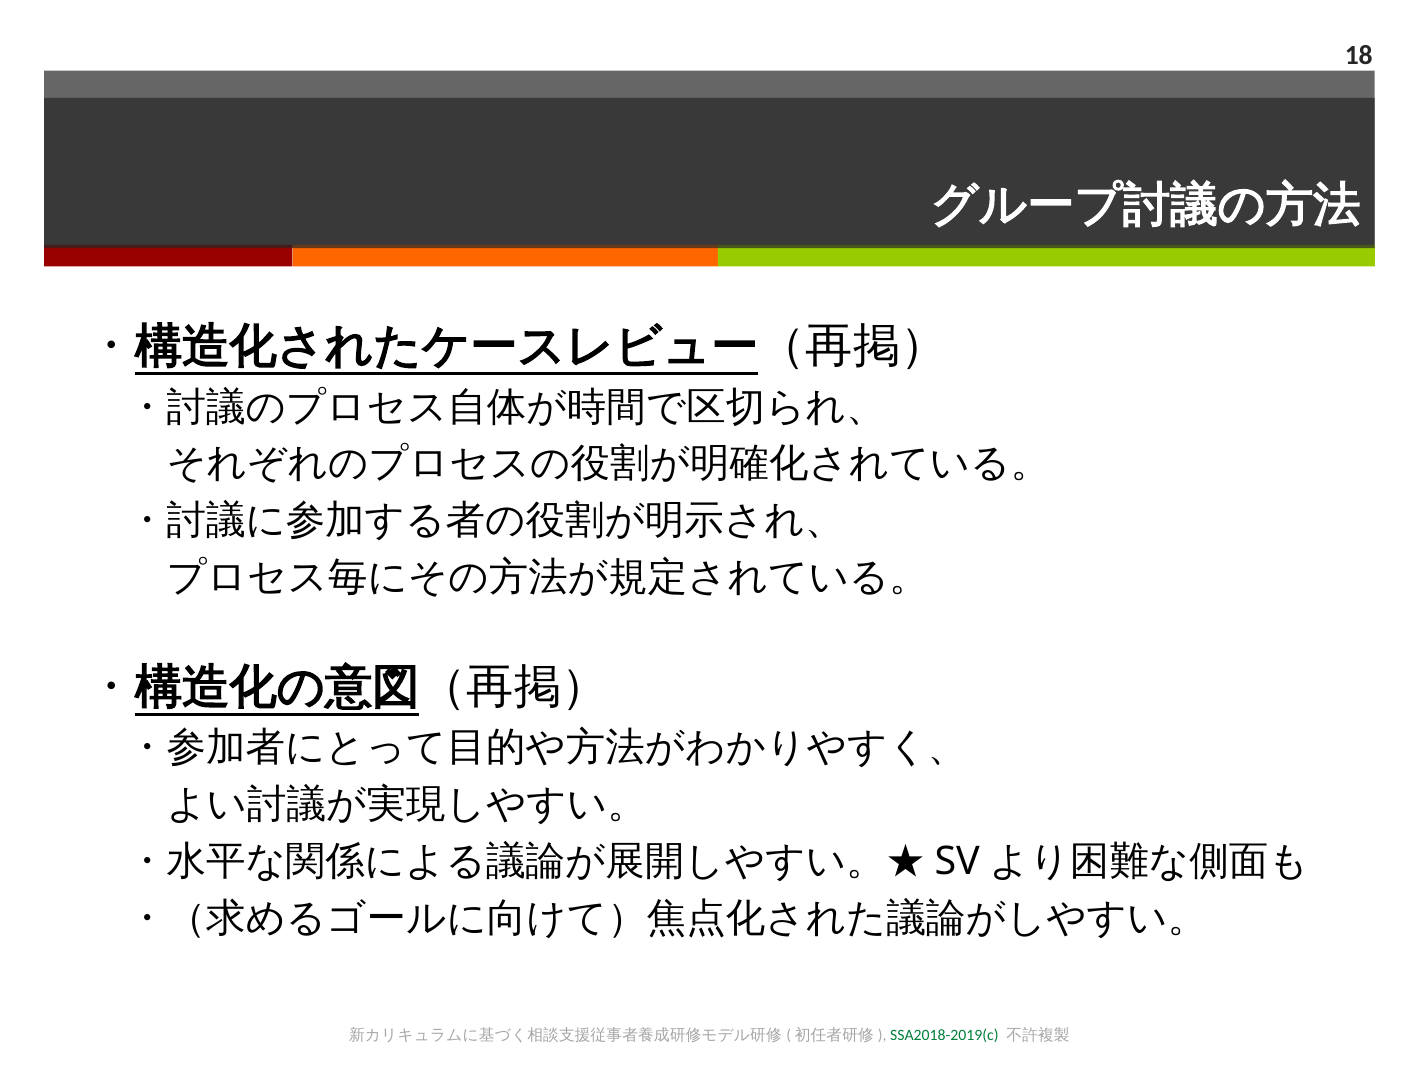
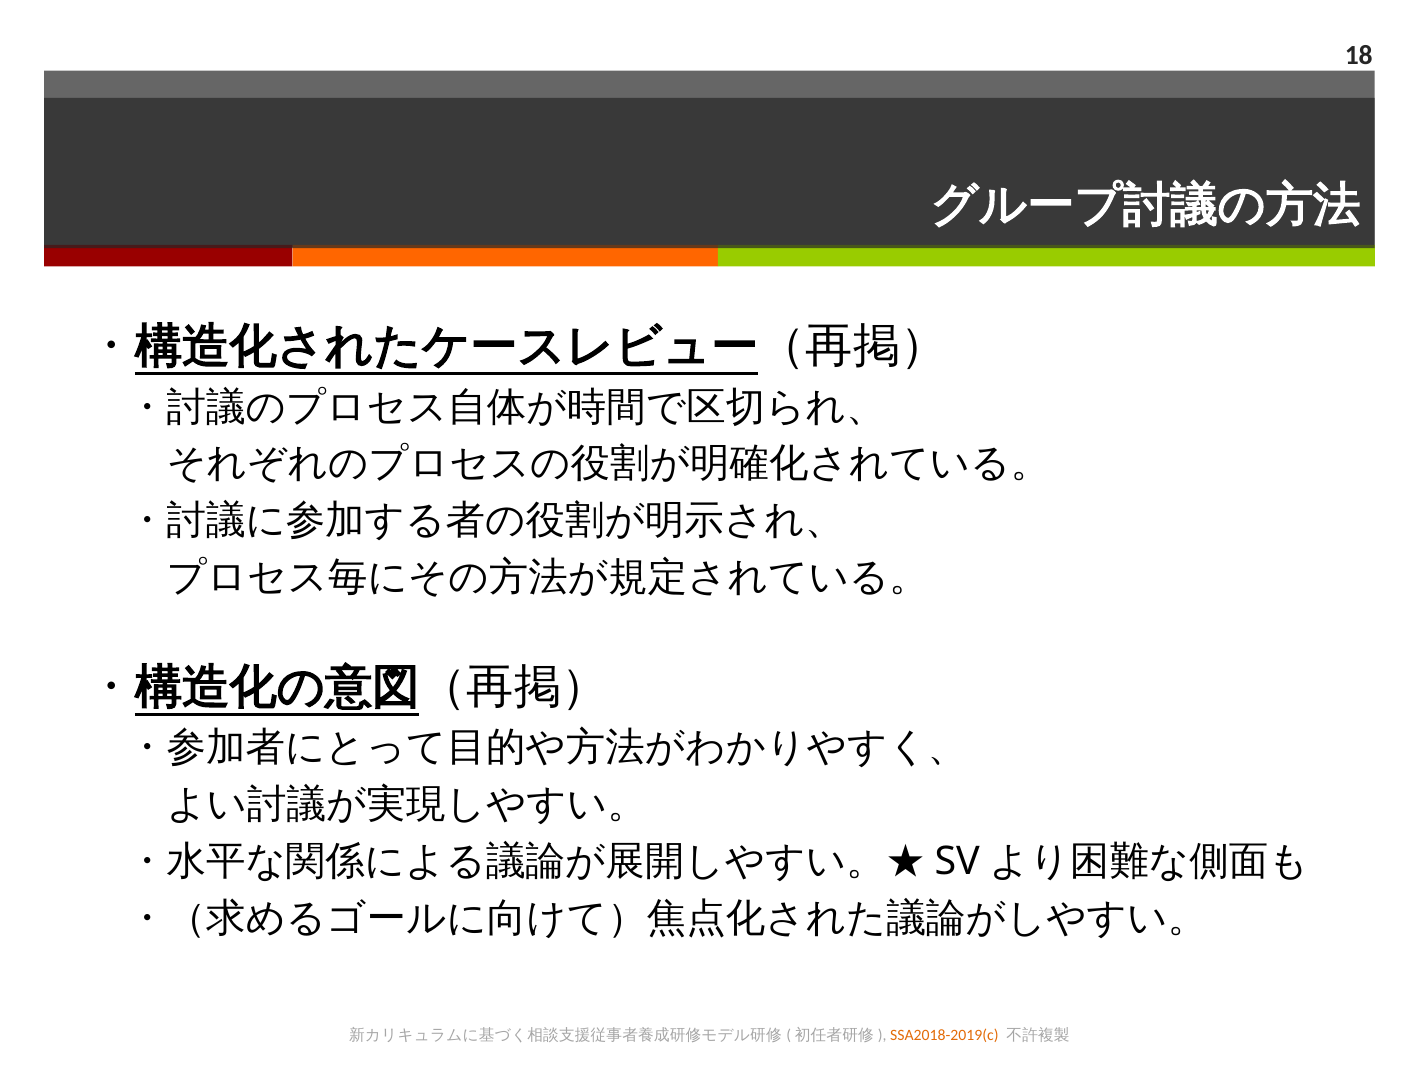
SSA2018-2019(c colour: green -> orange (944, 1035)
